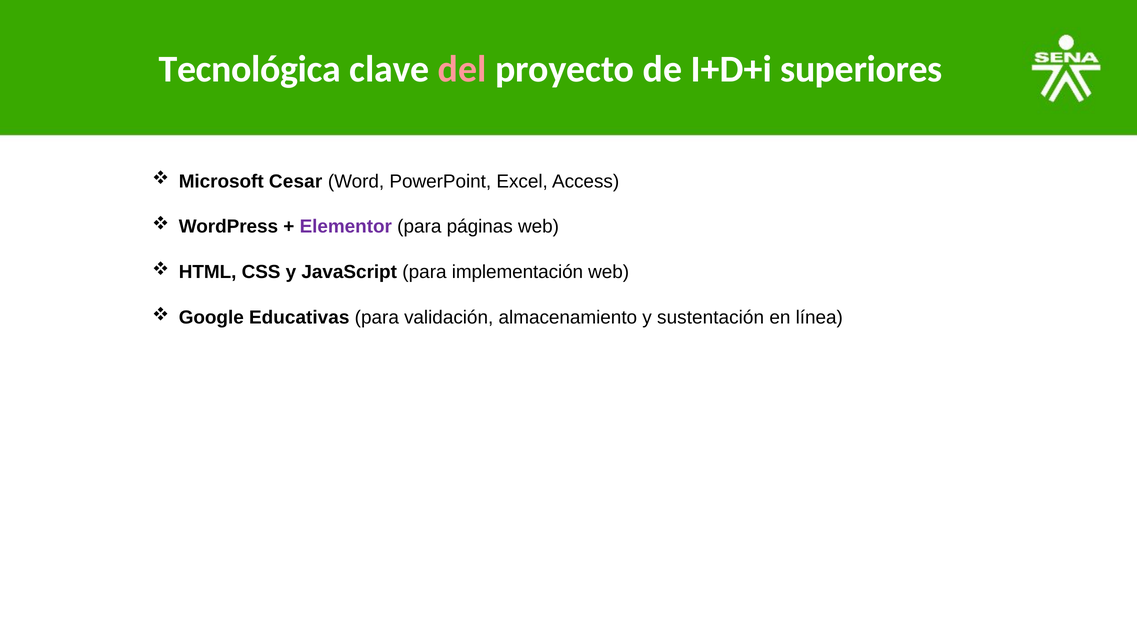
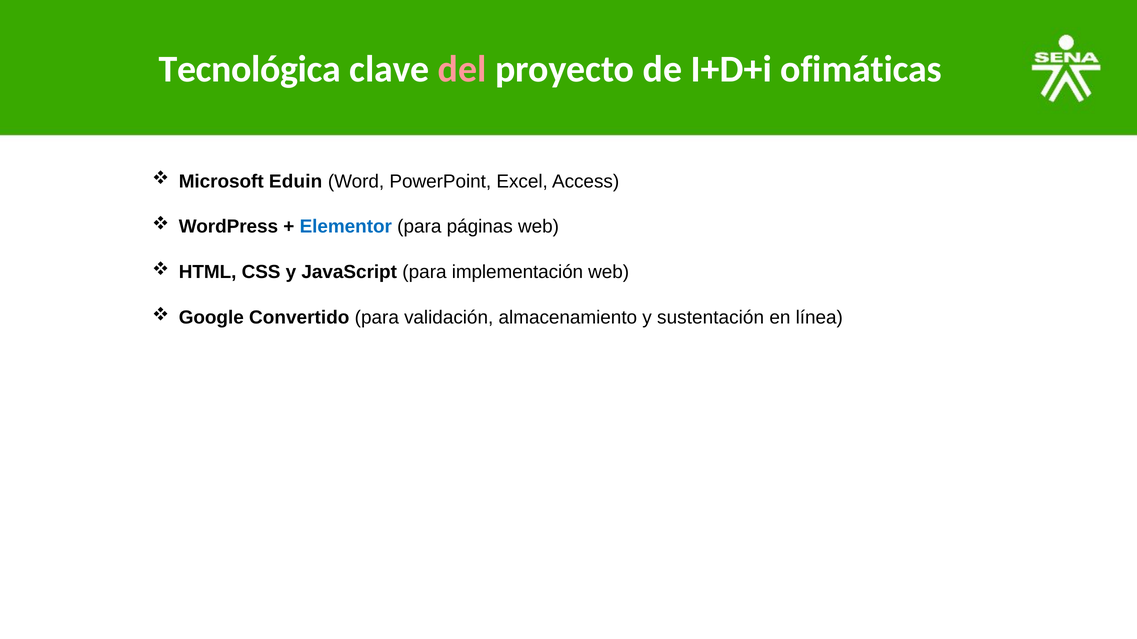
superiores: superiores -> ofimáticas (861, 69)
Cesar: Cesar -> Eduin (296, 181)
Elementor colour: purple -> blue (346, 227)
Educativas: Educativas -> Convertido (299, 318)
